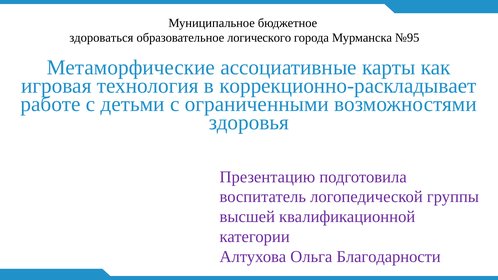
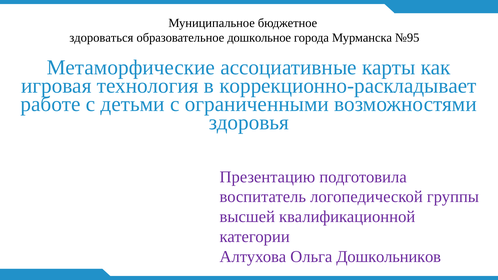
логического: логического -> дошкольное (259, 38)
Благодарности: Благодарности -> Дошкольников (389, 257)
